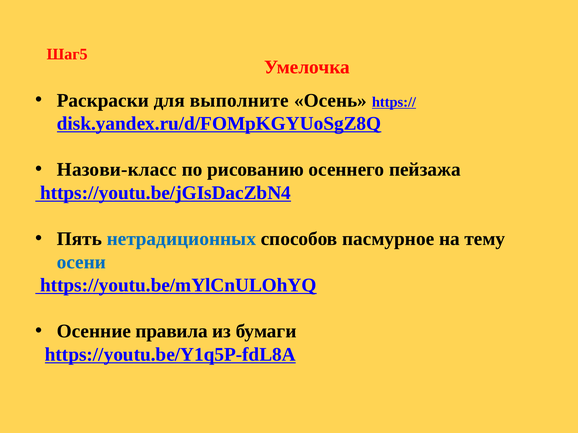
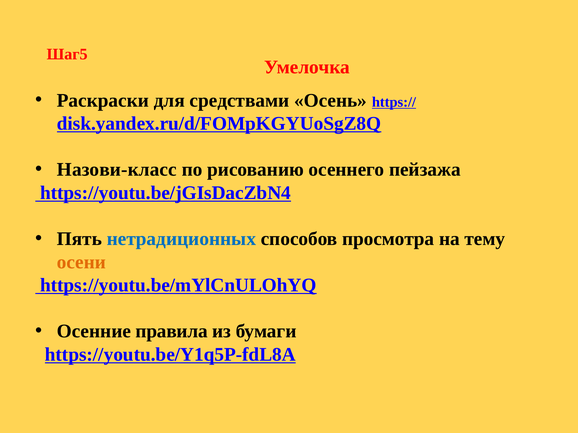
выполните: выполните -> средствами (239, 100)
пасмурное: пасмурное -> просмотра (388, 239)
осени colour: blue -> orange (81, 262)
